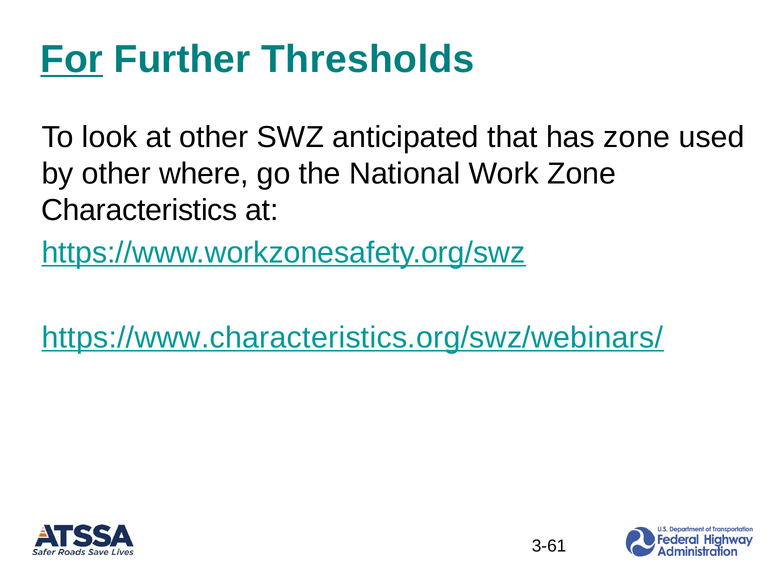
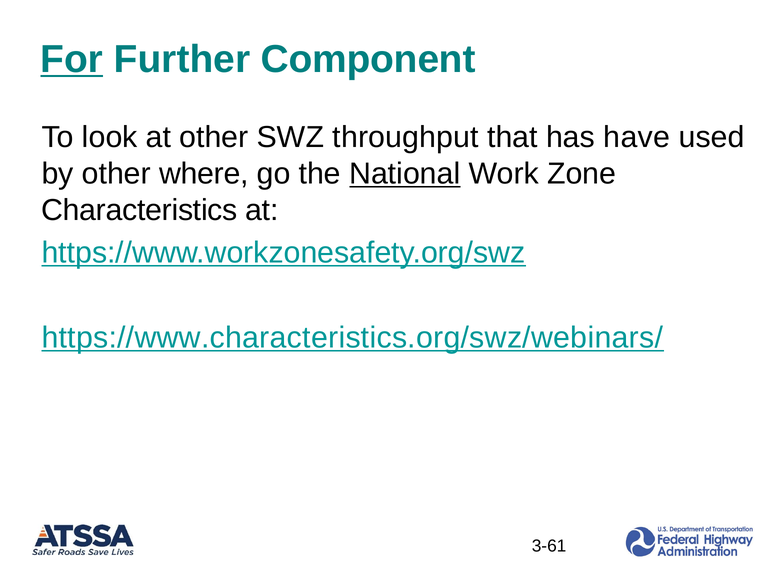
Thresholds: Thresholds -> Component (368, 59)
anticipated: anticipated -> throughput (406, 137)
has zone: zone -> have (637, 137)
National underline: none -> present (405, 174)
